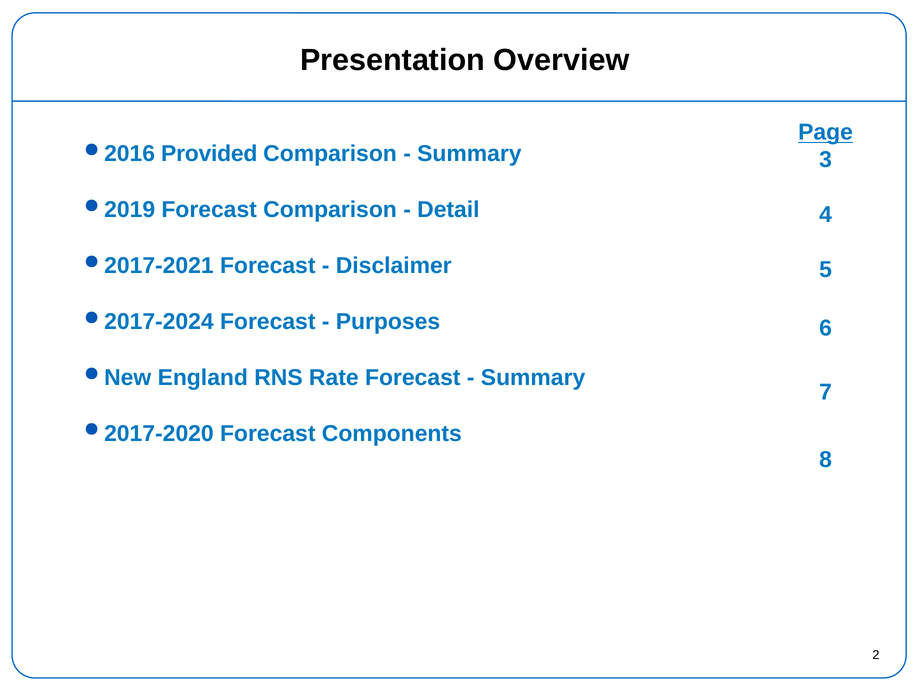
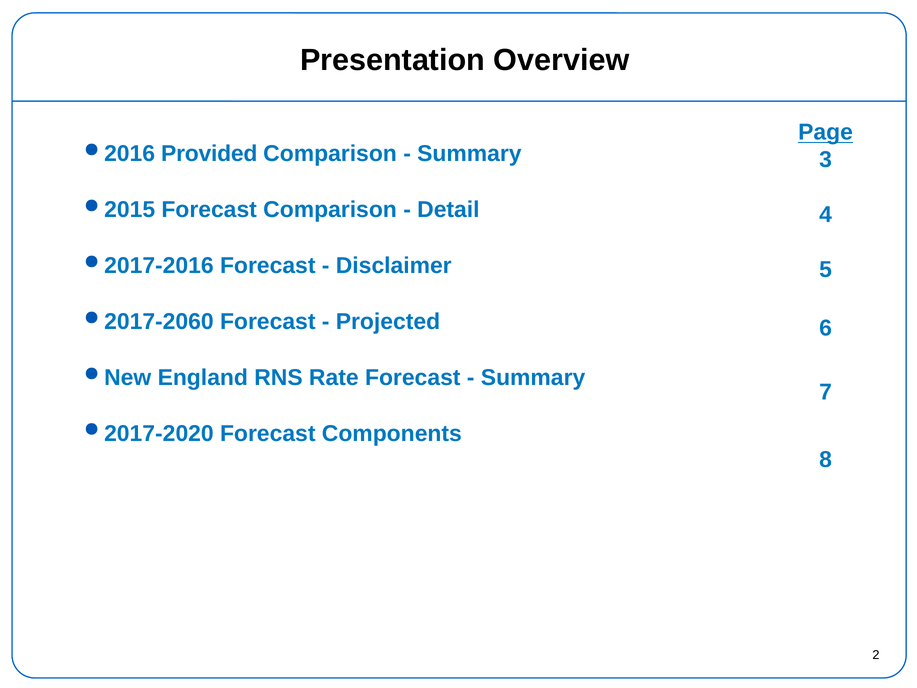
2019: 2019 -> 2015 (130, 210)
2017-2021: 2017-2021 -> 2017-2016 (159, 266)
2017-2024: 2017-2024 -> 2017-2060 (159, 322)
Purposes: Purposes -> Projected (388, 322)
